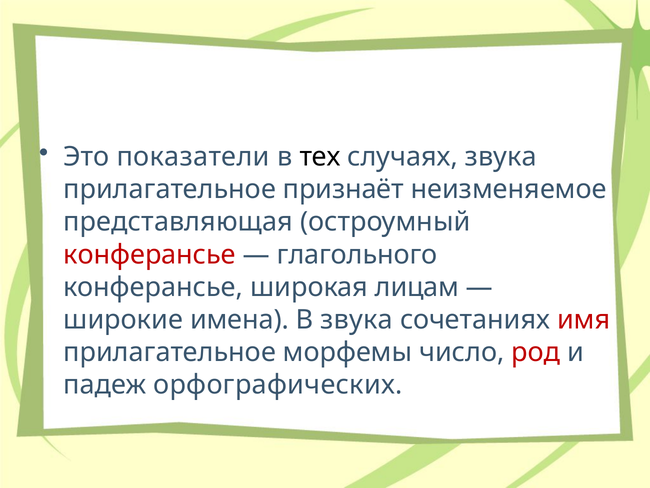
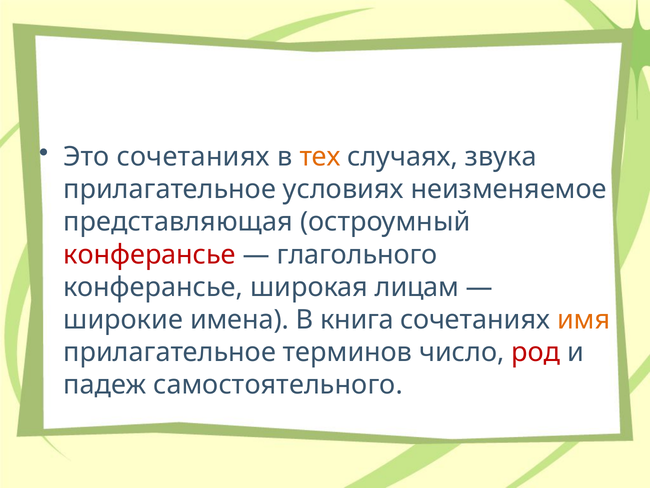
Это показатели: показатели -> сочетаниях (193, 157)
тех colour: black -> orange (320, 157)
признаёт: признаёт -> условиях (343, 189)
В звука: звука -> книга (357, 319)
имя colour: red -> orange (584, 319)
морфемы: морфемы -> терминов (348, 352)
орфографических: орфографических -> самостоятельного (278, 384)
